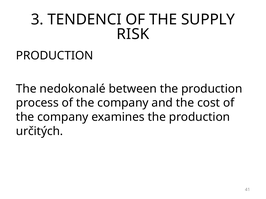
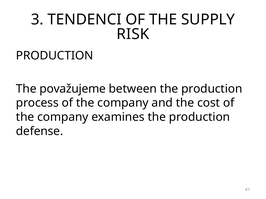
nedokonalé: nedokonalé -> považujeme (73, 89)
určitých: určitých -> defense (40, 132)
